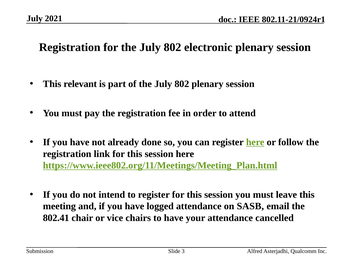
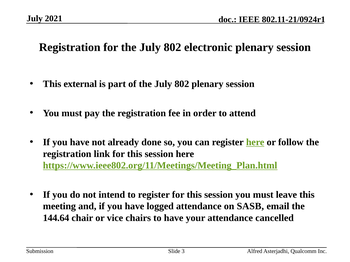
relevant: relevant -> external (80, 84)
802.41: 802.41 -> 144.64 (56, 218)
